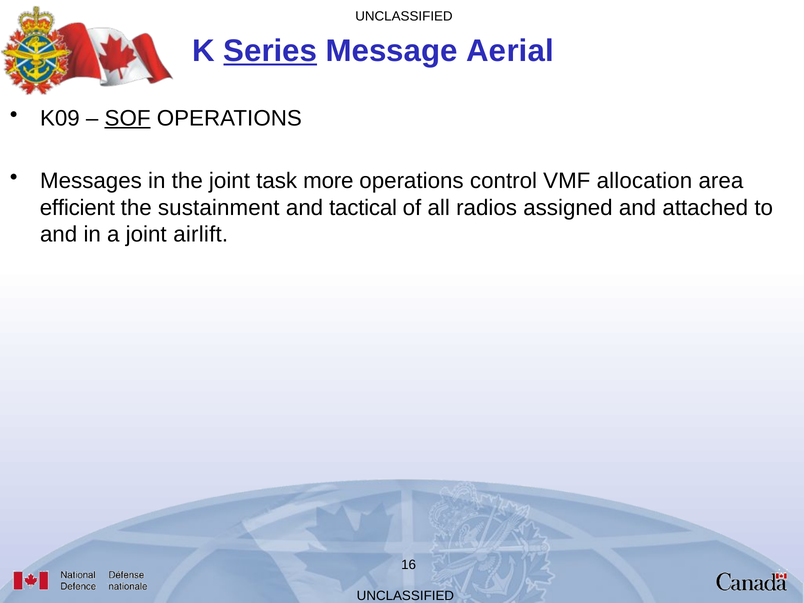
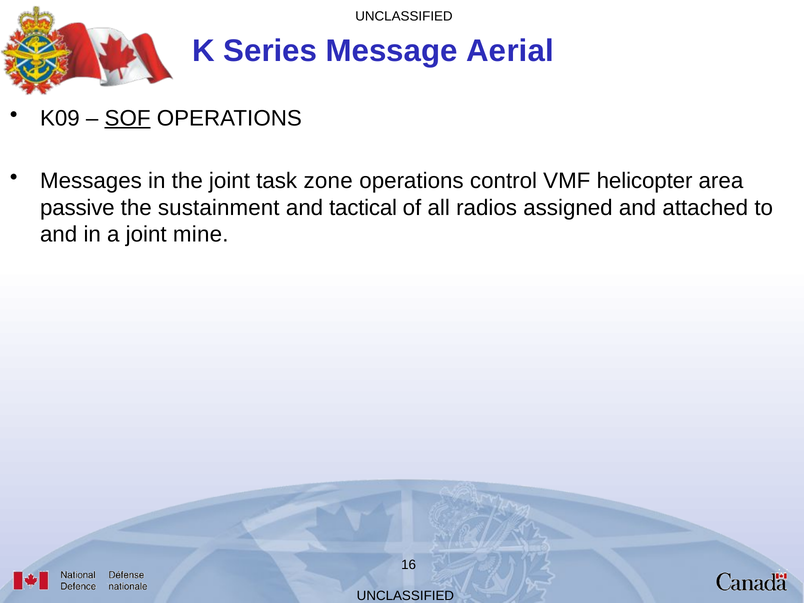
Series underline: present -> none (270, 51)
more: more -> zone (328, 181)
allocation: allocation -> helicopter (645, 181)
efficient: efficient -> passive (77, 208)
airlift: airlift -> mine (201, 234)
